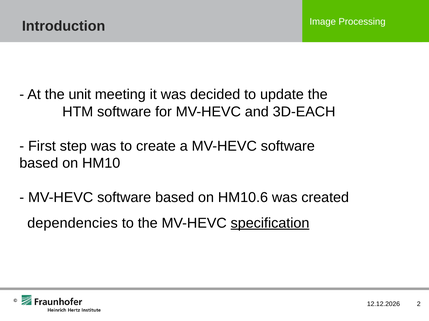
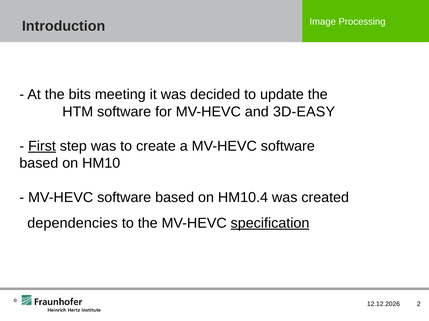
unit: unit -> bits (80, 95)
3D-EACH: 3D-EACH -> 3D-EASY (304, 112)
First underline: none -> present (42, 146)
HM10.6: HM10.6 -> HM10.4 (243, 198)
